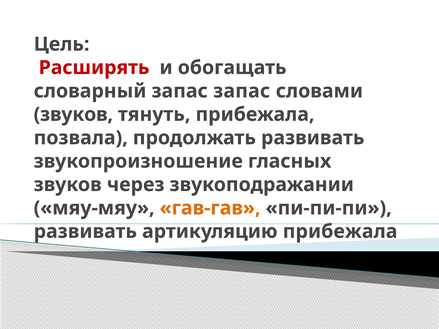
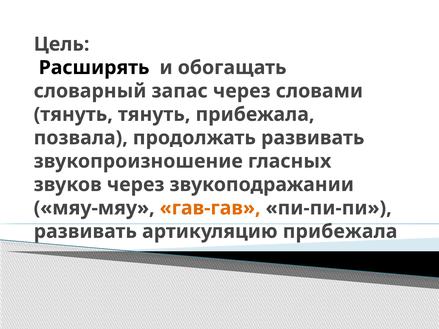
Расширять colour: red -> black (94, 68)
запас запас: запас -> через (242, 91)
звуков: звуков -> тянуть (73, 115)
